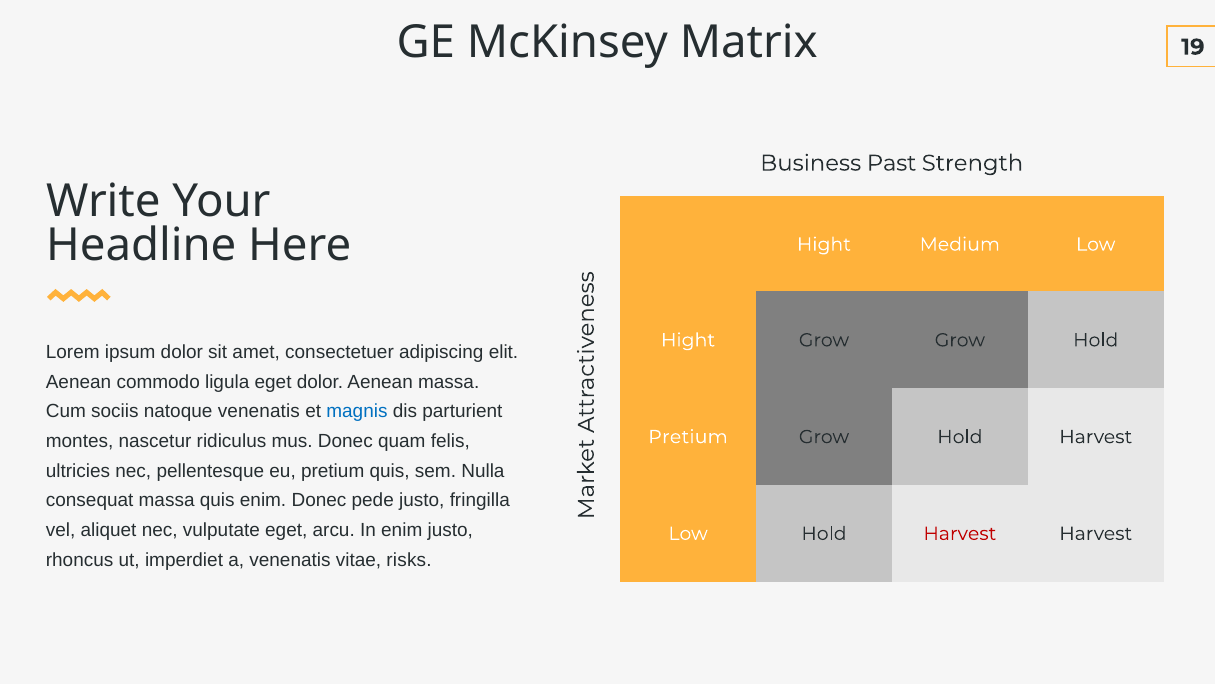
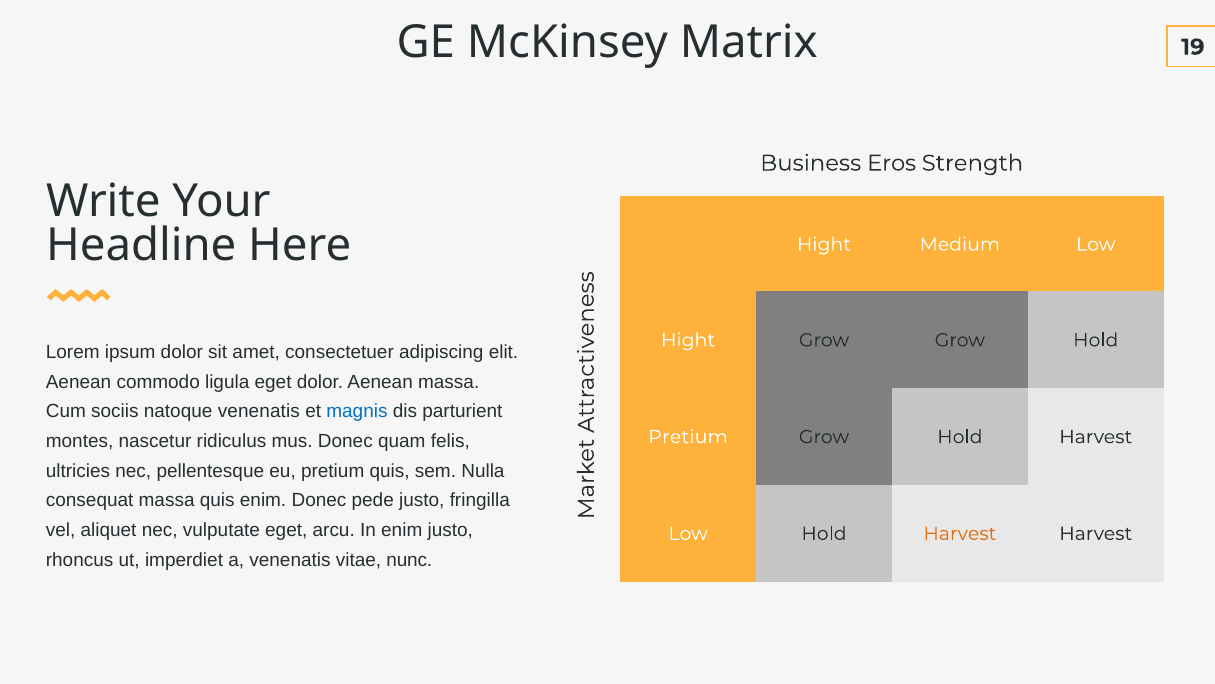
Past: Past -> Eros (892, 163)
Harvest colour: red -> orange (960, 533)
risks: risks -> nunc (409, 559)
